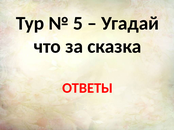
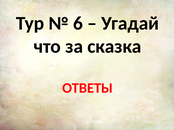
5: 5 -> 6 (78, 23)
